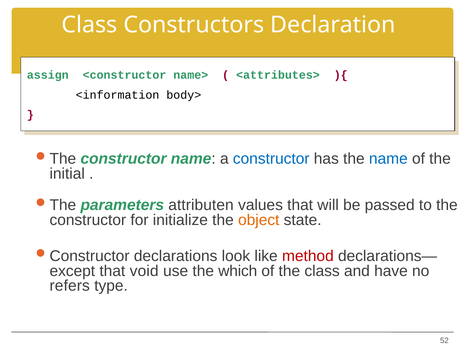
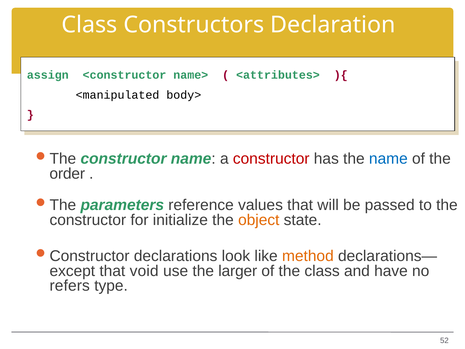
<information: <information -> <manipulated (118, 95)
constructor colour: blue -> red (271, 159)
initial: initial -> order (67, 174)
attributen: attributen -> reference (201, 205)
method colour: red -> orange (308, 256)
which: which -> larger (238, 271)
